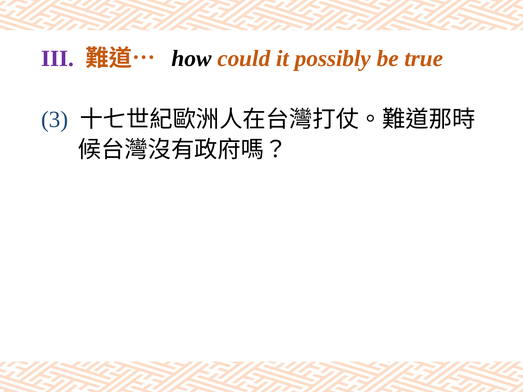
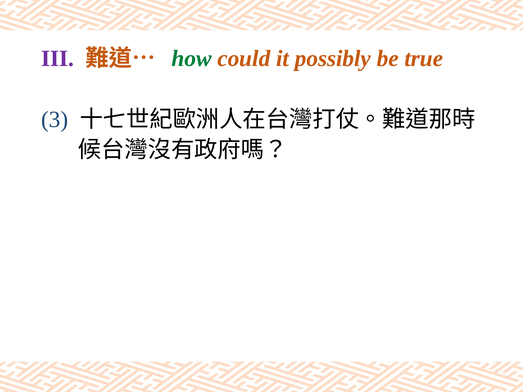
how colour: black -> green (191, 59)
